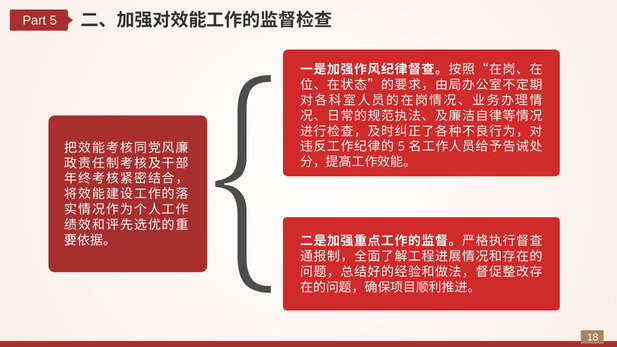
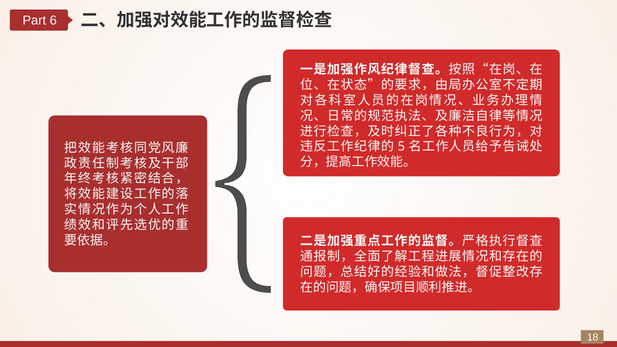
Part 5: 5 -> 6 (53, 20)
